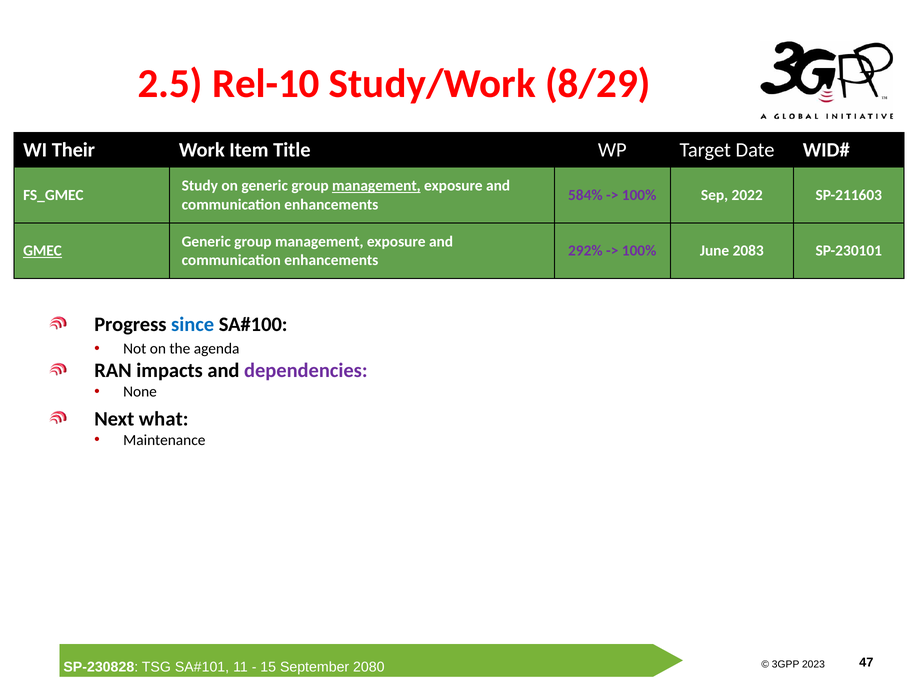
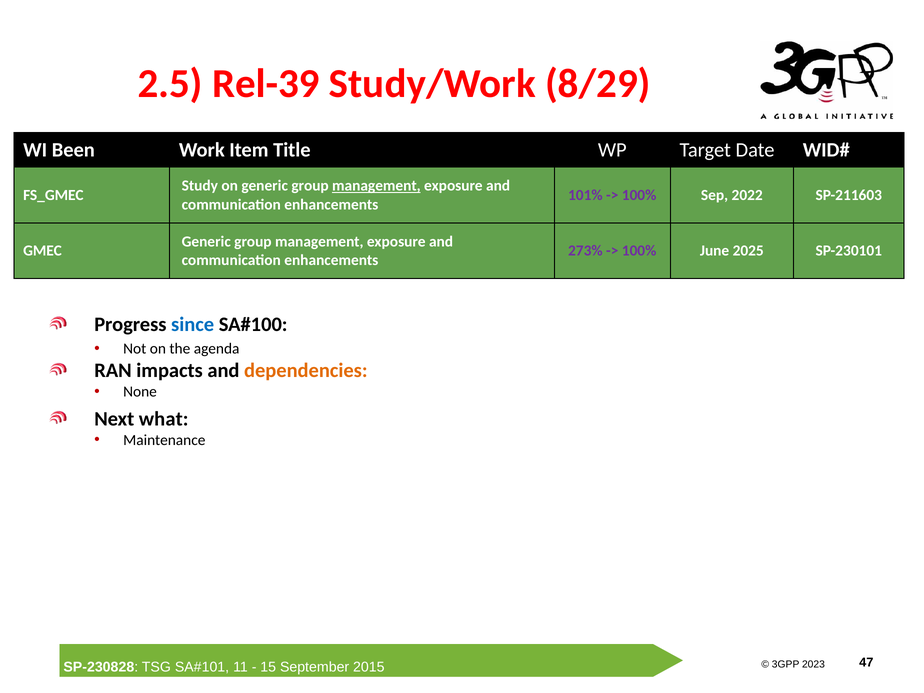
Rel-10: Rel-10 -> Rel-39 (266, 84)
Their: Their -> Been (73, 150)
584%: 584% -> 101% (585, 195)
GMEC underline: present -> none (43, 251)
292%: 292% -> 273% (585, 251)
2083: 2083 -> 2025 (748, 251)
dependencies colour: purple -> orange (306, 371)
2080: 2080 -> 2015 (369, 667)
